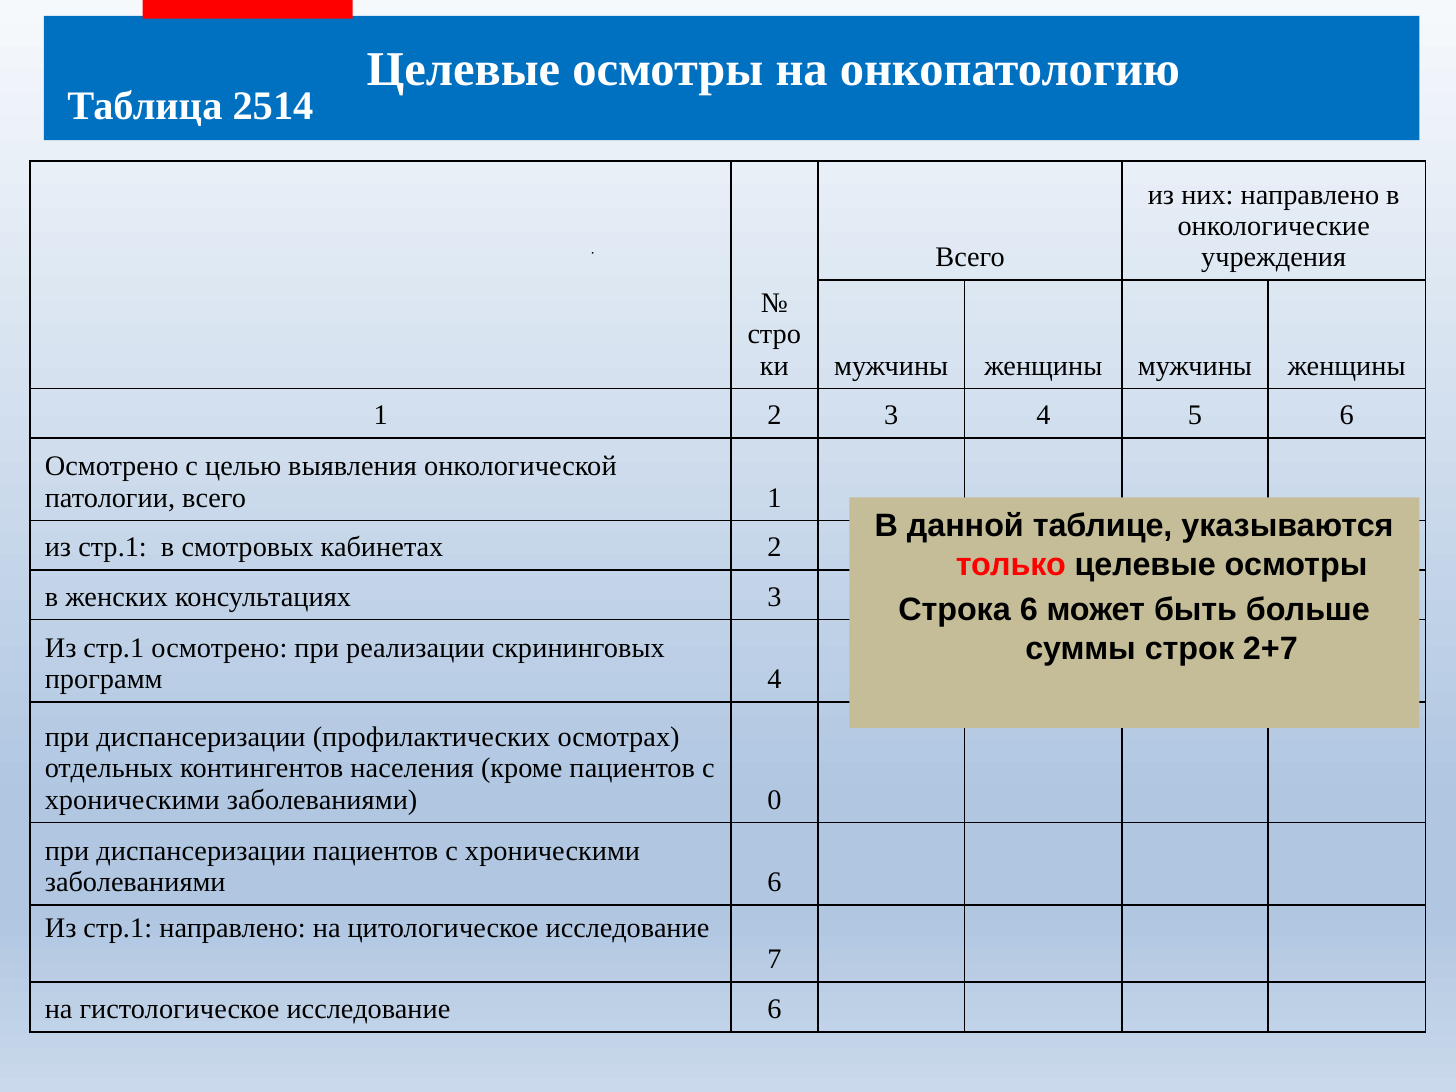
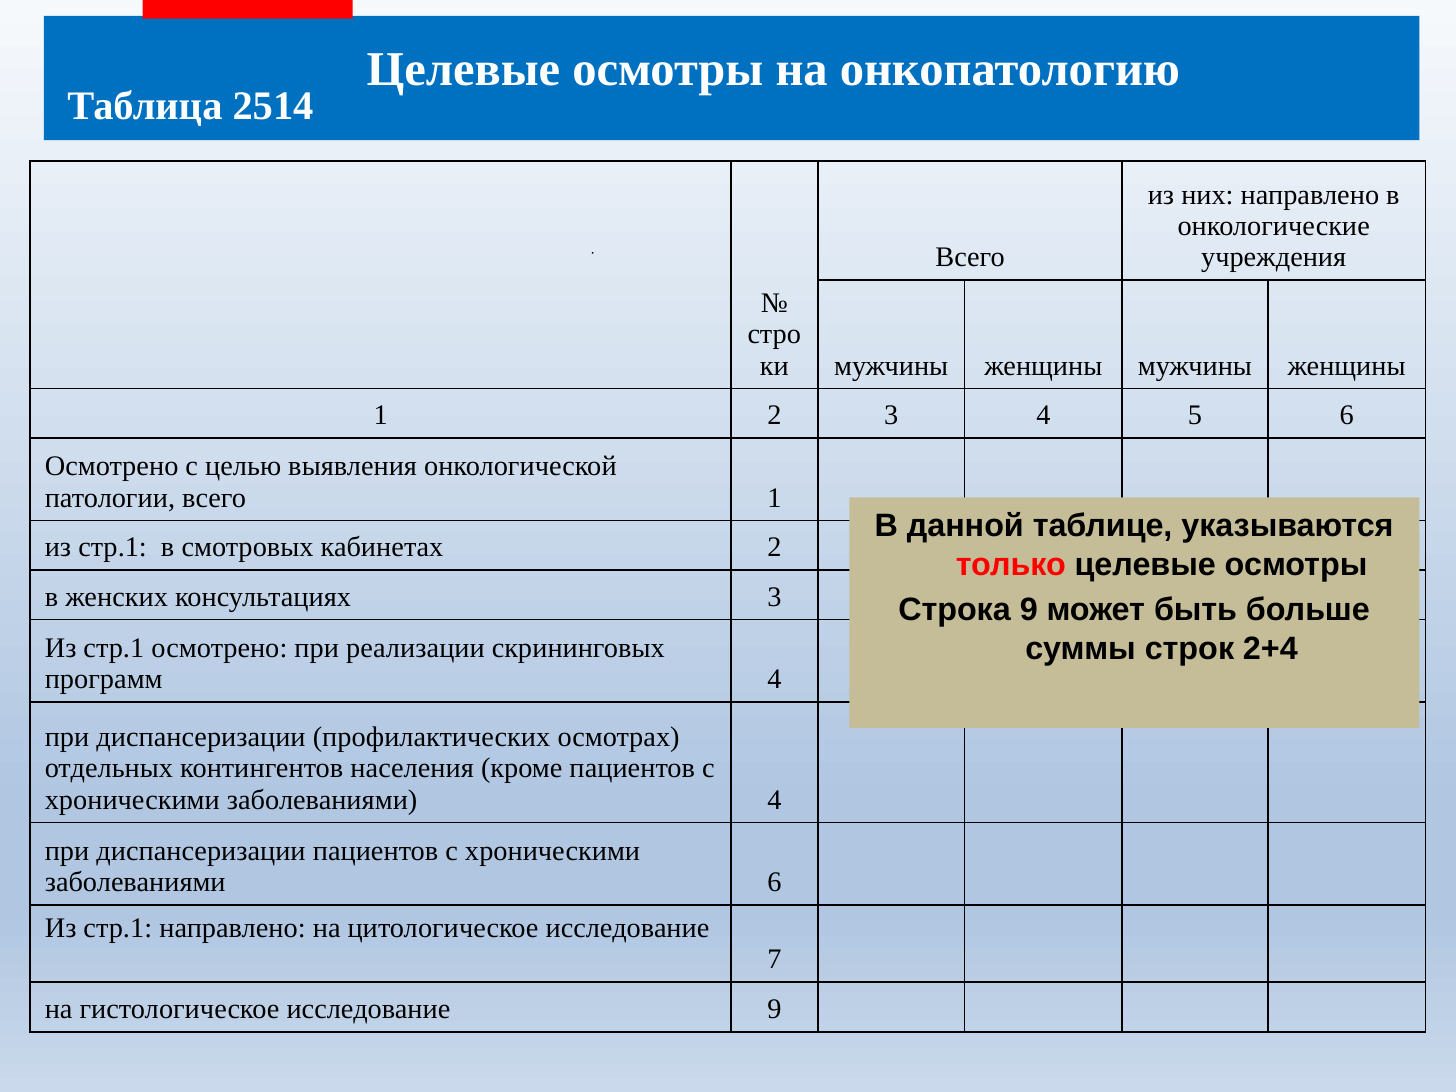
Строка 6: 6 -> 9 (1029, 610)
2+7: 2+7 -> 2+4 (1270, 649)
заболеваниями 0: 0 -> 4 (774, 800)
исследование 6: 6 -> 9 (774, 1009)
